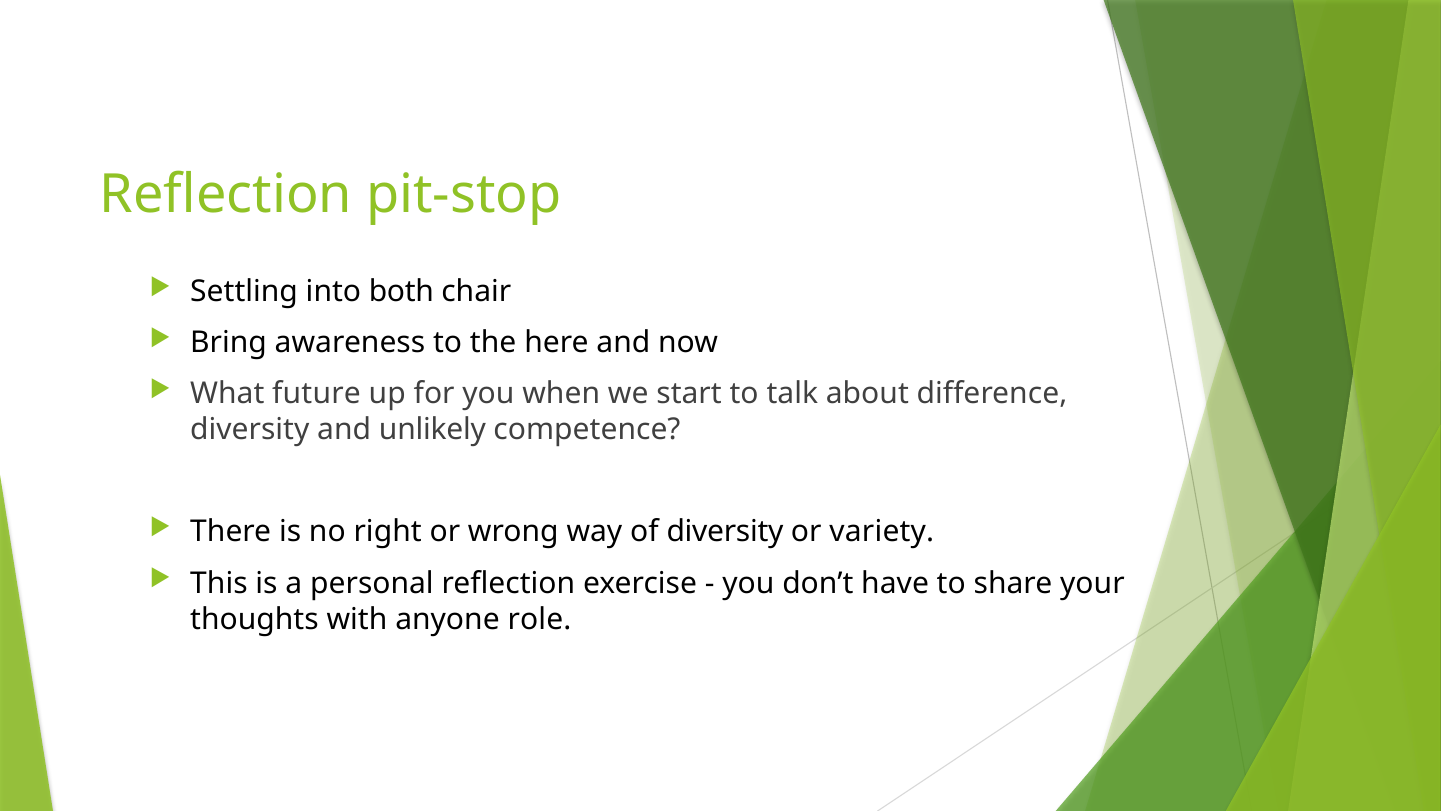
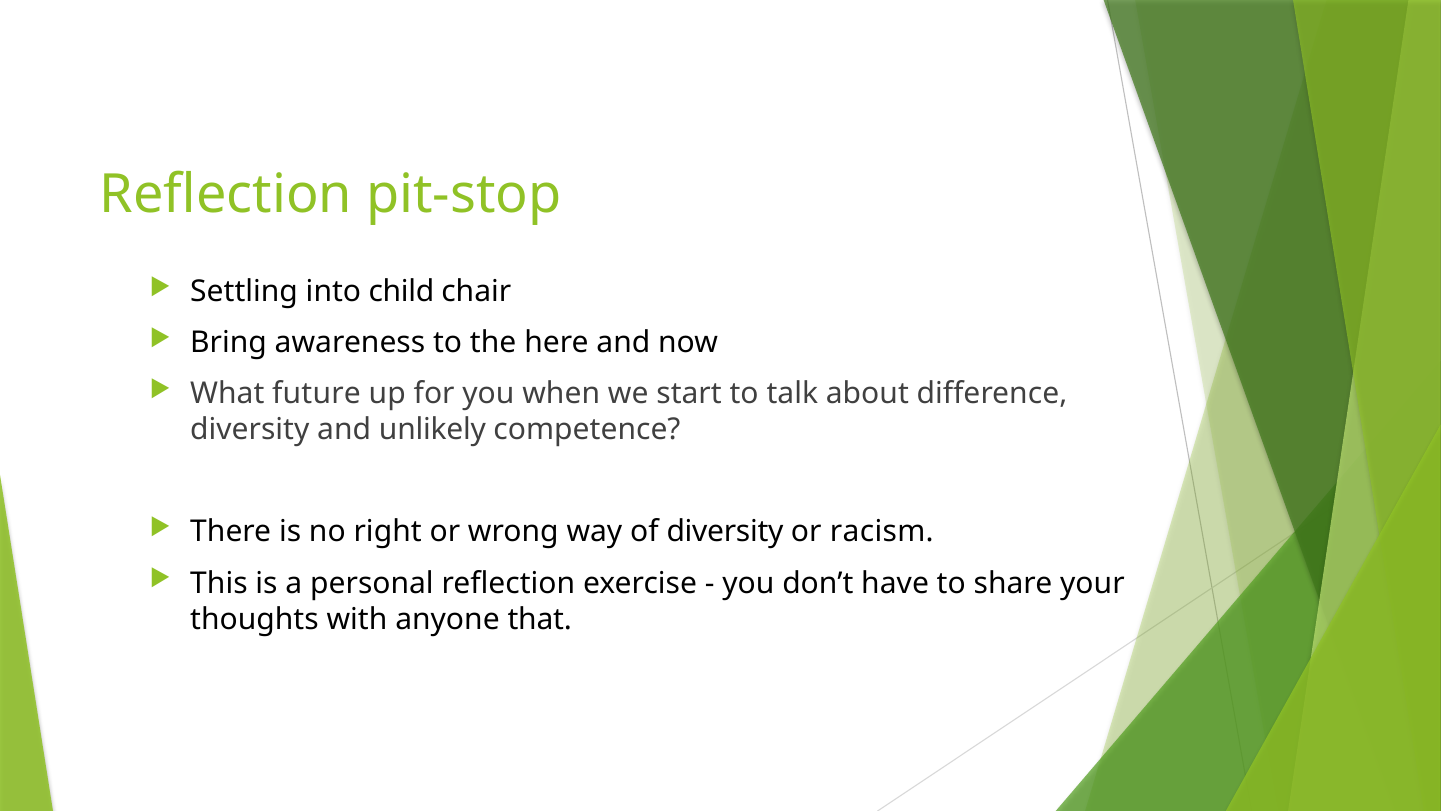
both: both -> child (401, 292)
variety: variety -> racism (882, 532)
role: role -> that (540, 619)
